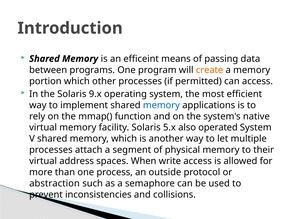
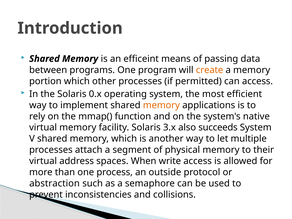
9.x: 9.x -> 0.x (95, 94)
memory colour: blue -> orange (161, 105)
5.x: 5.x -> 3.x (169, 128)
operated: operated -> succeeds (218, 128)
